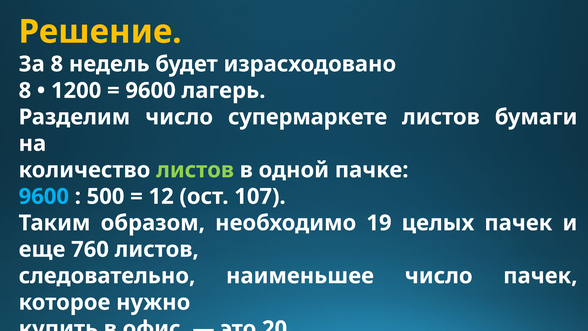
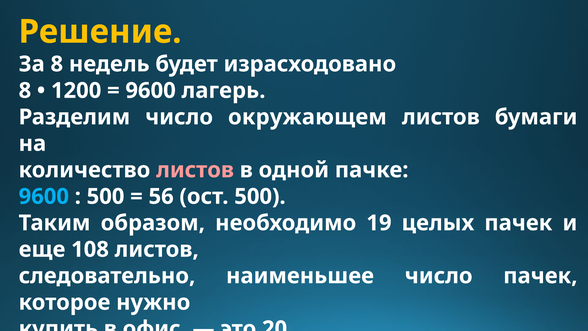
супермаркете: супермаркете -> окружающем (307, 117)
листов colour: light green -> pink (195, 170)
12: 12 -> 56 (161, 196)
ост 107: 107 -> 500 (260, 196)
760: 760 -> 108 (90, 249)
